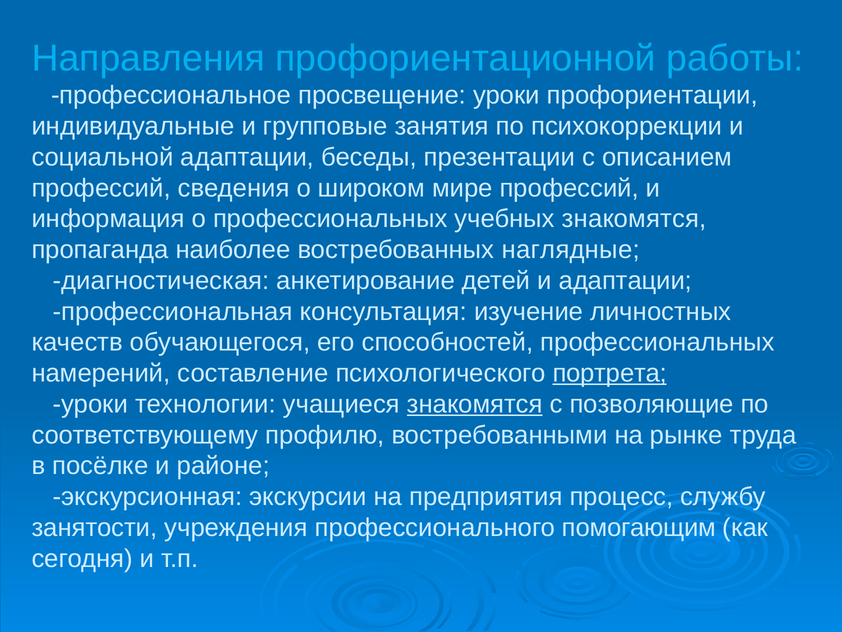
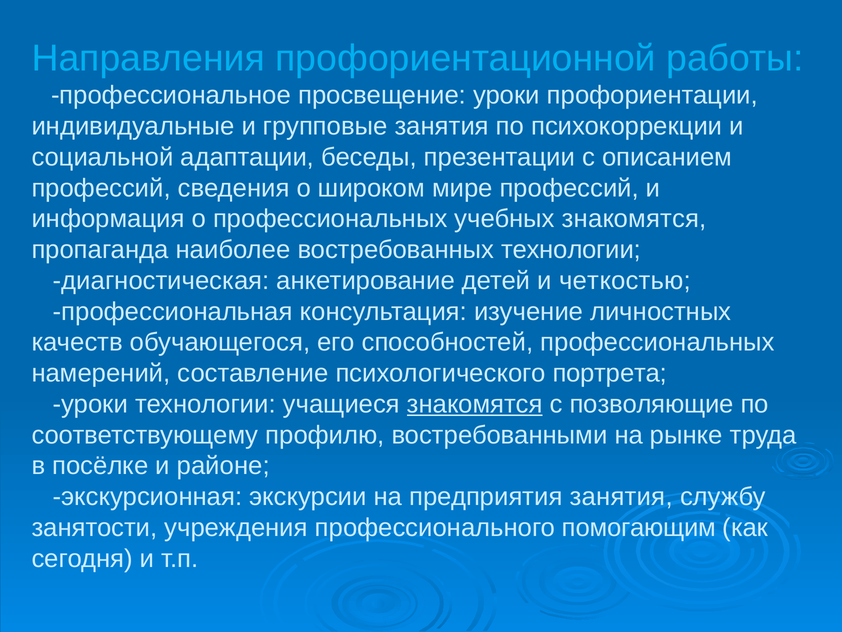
востребованных наглядные: наглядные -> технологии (571, 250)
и адаптации: адаптации -> четкостью (625, 280)
портрета underline: present -> none (610, 373)
предприятия процесс: процесс -> занятия (621, 496)
